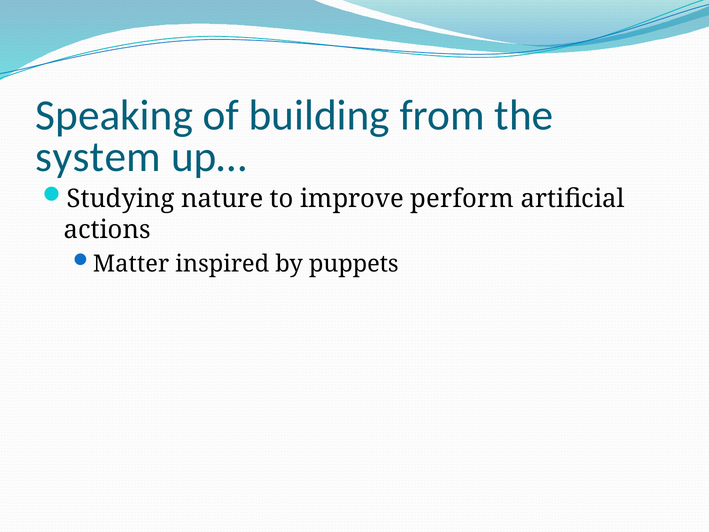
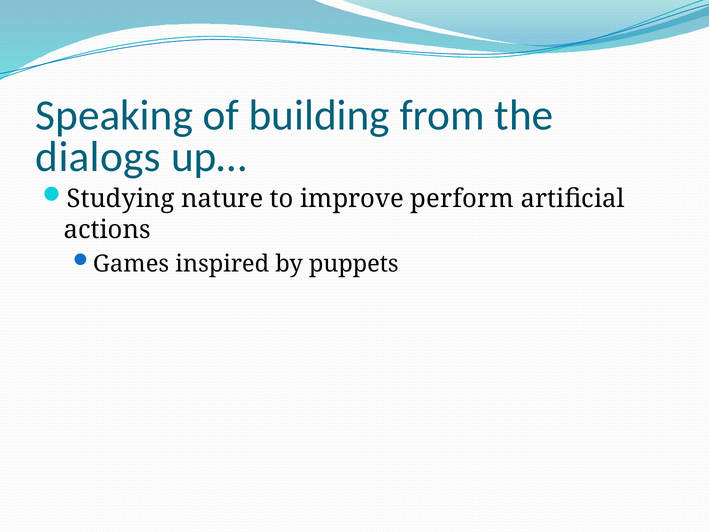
system: system -> dialogs (98, 157)
Matter: Matter -> Games (131, 264)
